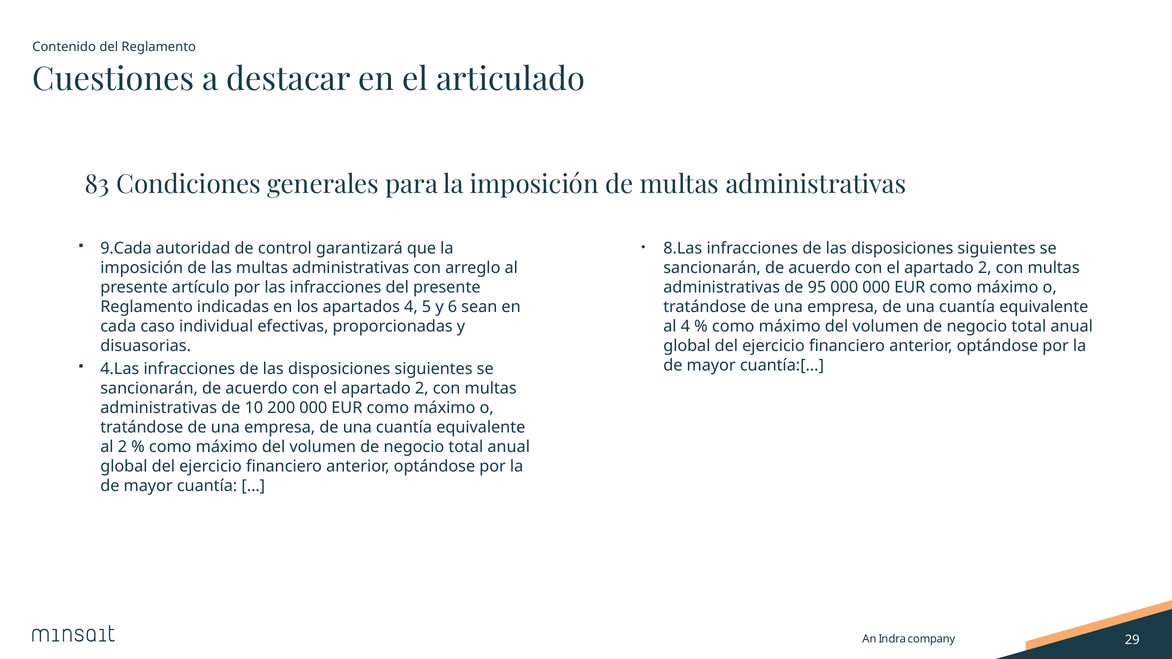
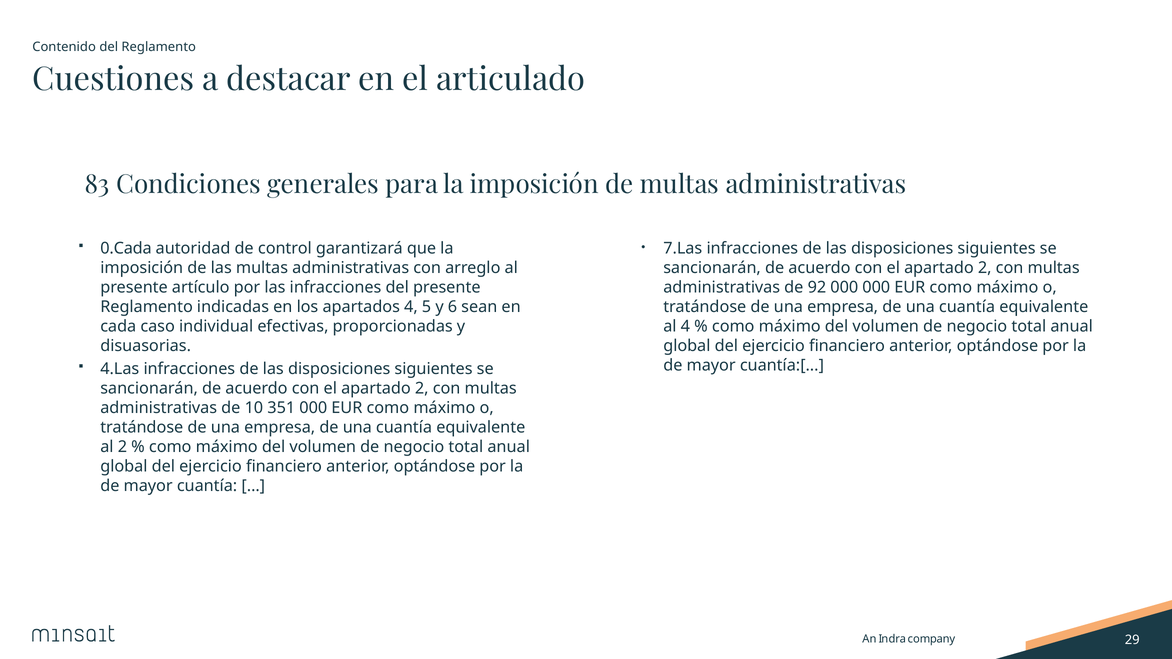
9.Cada: 9.Cada -> 0.Cada (126, 248)
8.Las: 8.Las -> 7.Las (683, 248)
95: 95 -> 92 (817, 287)
200: 200 -> 351 (281, 408)
